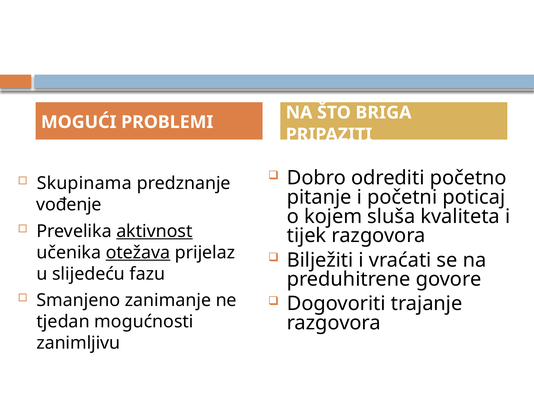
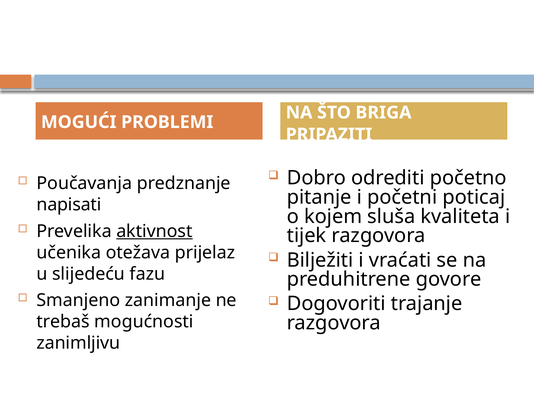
Skupinama: Skupinama -> Poučavanja (84, 184)
vođenje: vođenje -> napisati (69, 205)
otežava underline: present -> none (138, 253)
tjedan: tjedan -> trebaš (63, 322)
